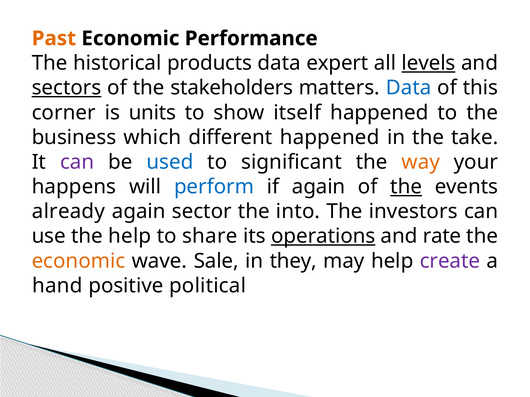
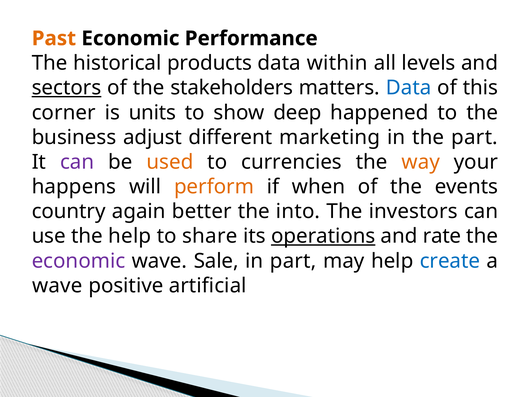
expert: expert -> within (337, 63)
levels underline: present -> none (429, 63)
itself: itself -> deep (297, 113)
which: which -> adjust (153, 137)
different happened: happened -> marketing (330, 137)
the take: take -> part (475, 137)
used colour: blue -> orange (170, 162)
significant: significant -> currencies (292, 162)
perform colour: blue -> orange (214, 187)
if again: again -> when (319, 187)
the underline: present -> none (406, 187)
already: already -> country (69, 212)
sector: sector -> better (202, 212)
economic colour: orange -> purple (78, 261)
in they: they -> part (293, 261)
create colour: purple -> blue (450, 261)
hand: hand -> wave (57, 286)
political: political -> artificial (208, 286)
